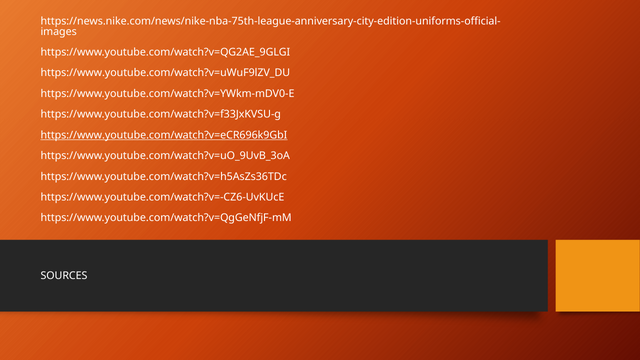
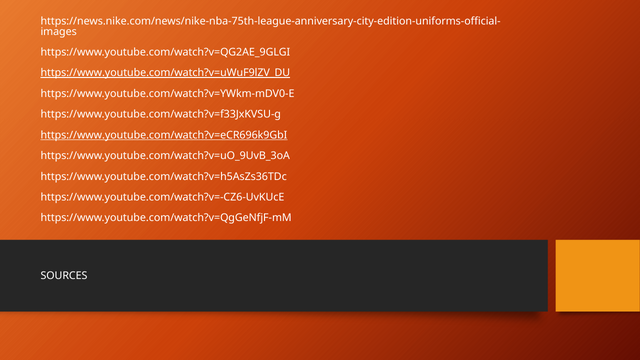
https://www.youtube.com/watch?v=uWuF9lZV_DU underline: none -> present (165, 73)
